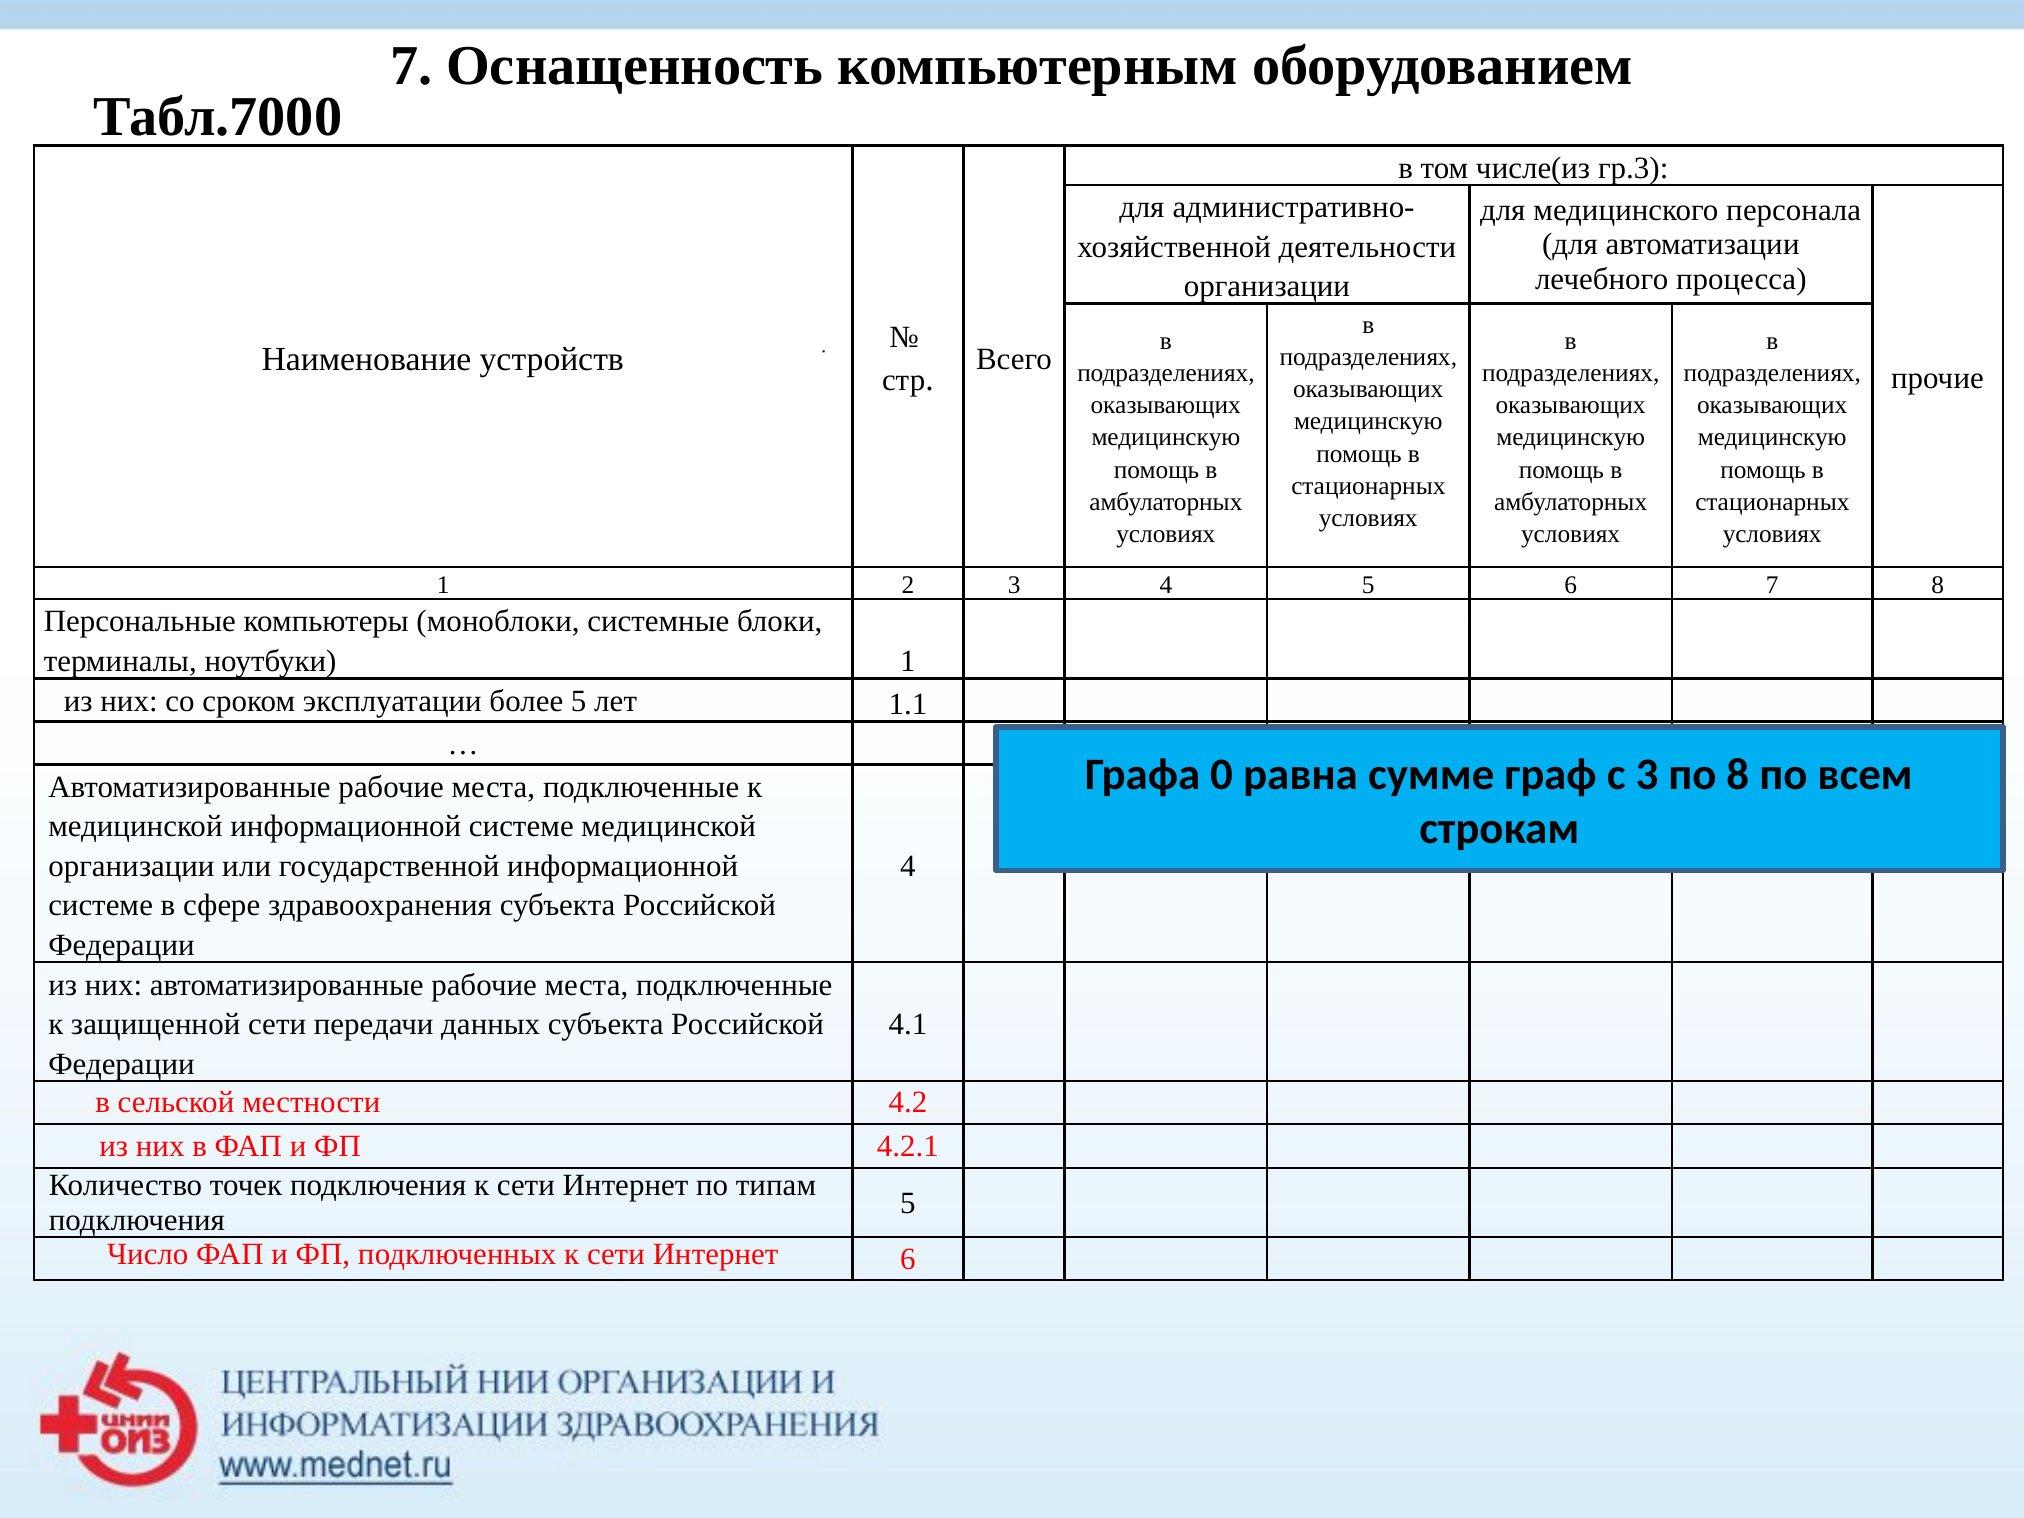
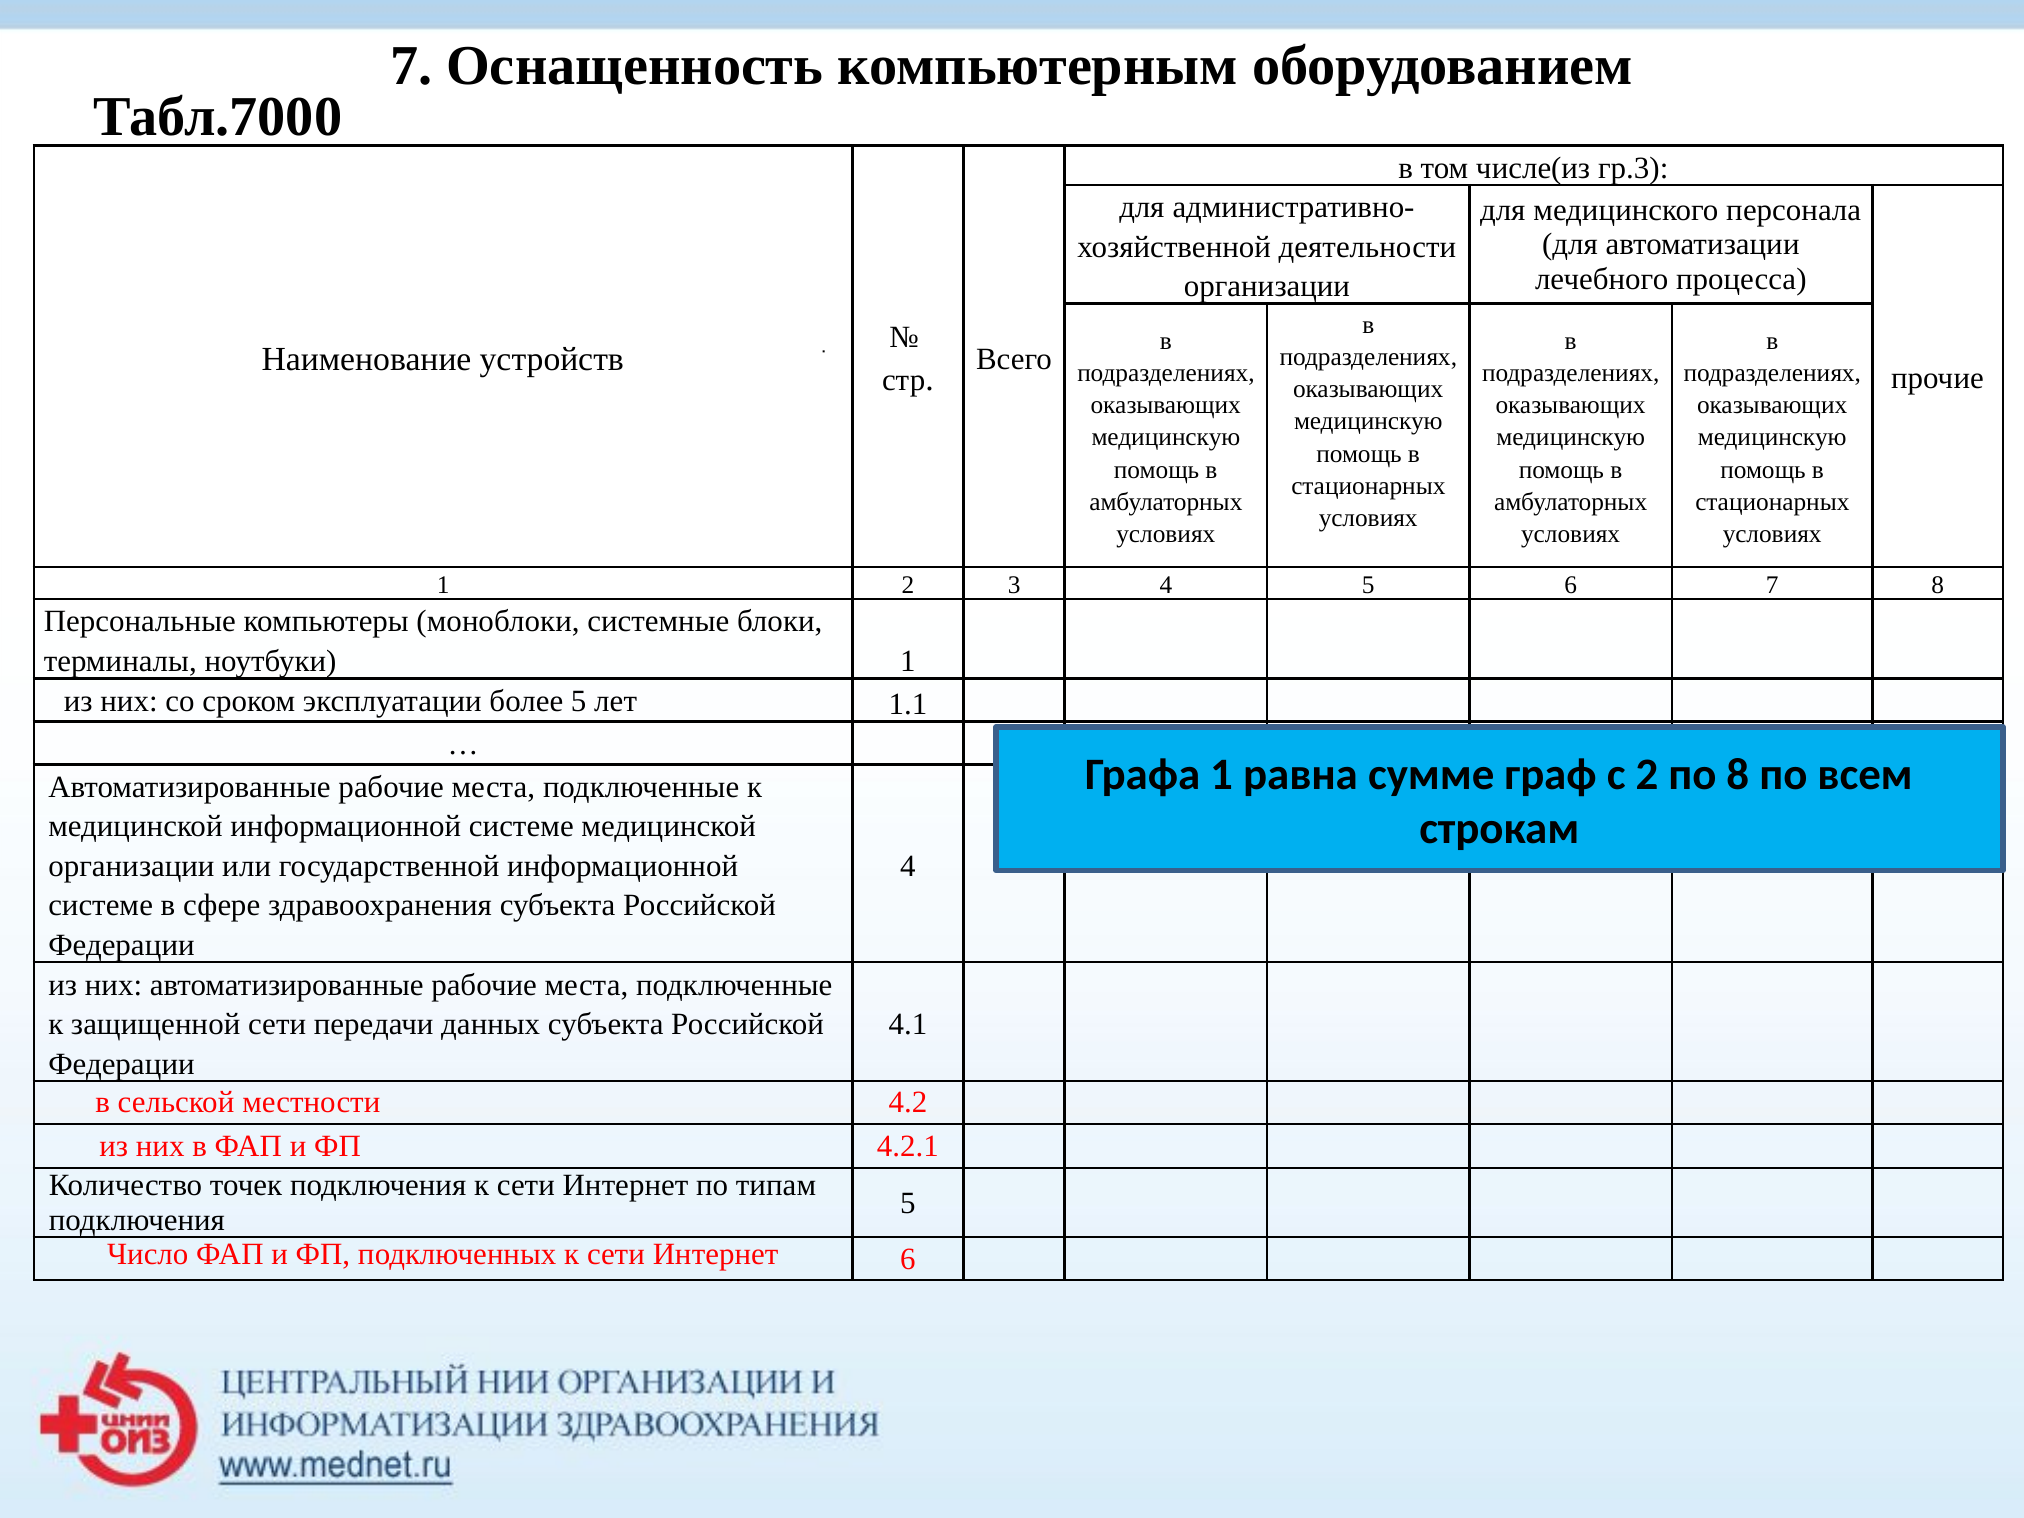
Графа 0: 0 -> 1 (1222, 775)
с 3: 3 -> 2 (1647, 775)
